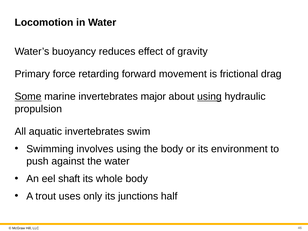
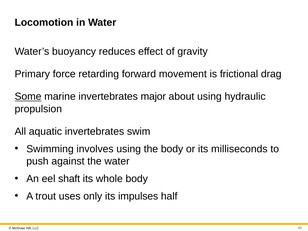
using underline: present -> none (209, 97)
environment: environment -> milliseconds (239, 149)
junctions: junctions -> impulses (138, 196)
